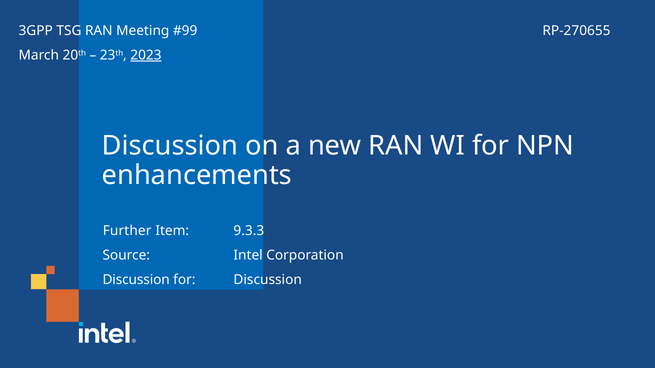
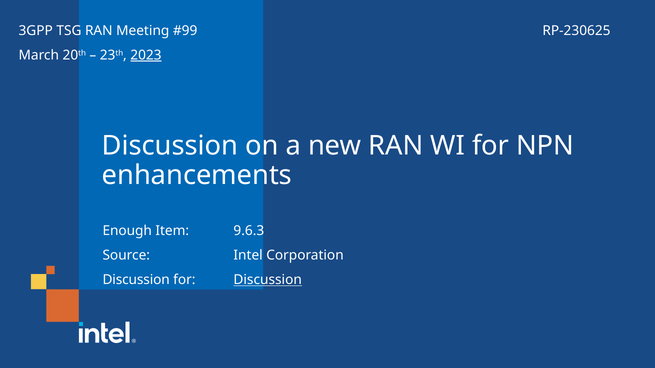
RP-270655: RP-270655 -> RP-230625 (576, 31)
Further: Further -> Enough (127, 231)
9.3.3: 9.3.3 -> 9.6.3 (249, 231)
Discussion underline: none -> present (268, 280)
